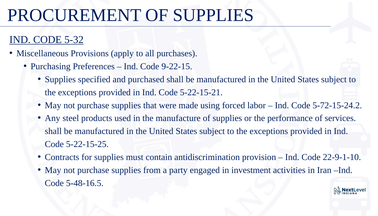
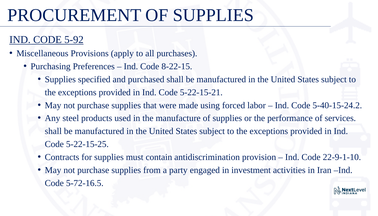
5-32: 5-32 -> 5-92 (74, 40)
9-22-15: 9-22-15 -> 8-22-15 (177, 66)
5-72-15-24.2: 5-72-15-24.2 -> 5-40-15-24.2 (337, 105)
5-48-16.5: 5-48-16.5 -> 5-72-16.5 (85, 183)
